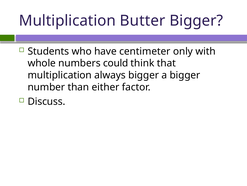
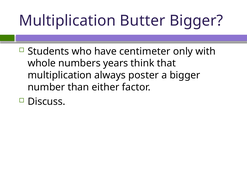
could: could -> years (116, 63)
always bigger: bigger -> poster (144, 75)
